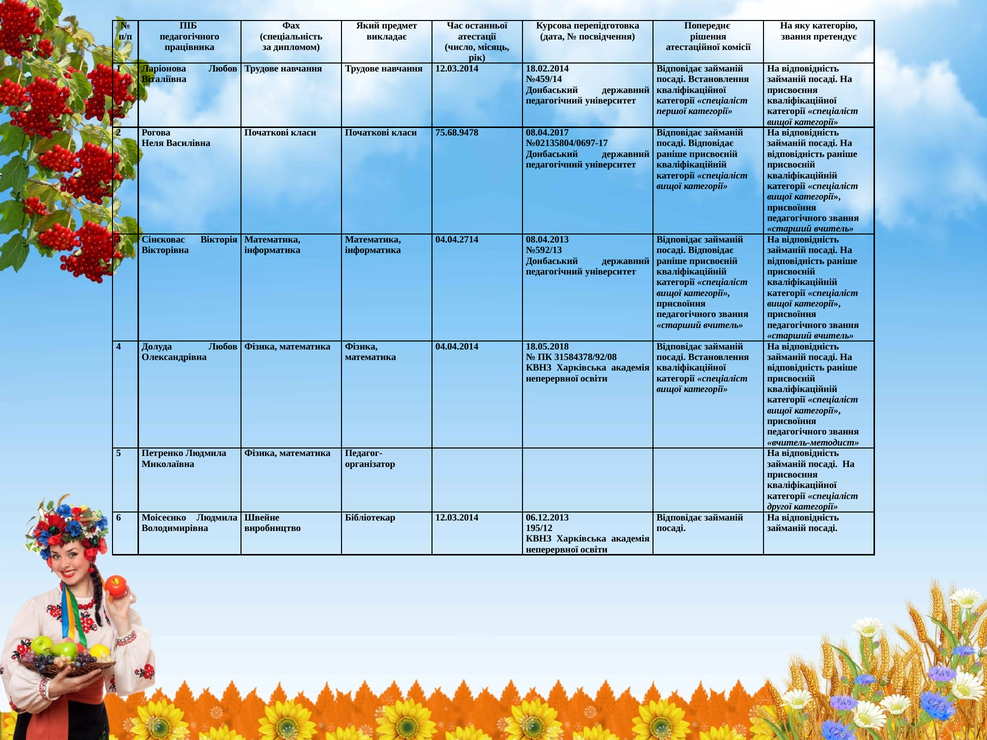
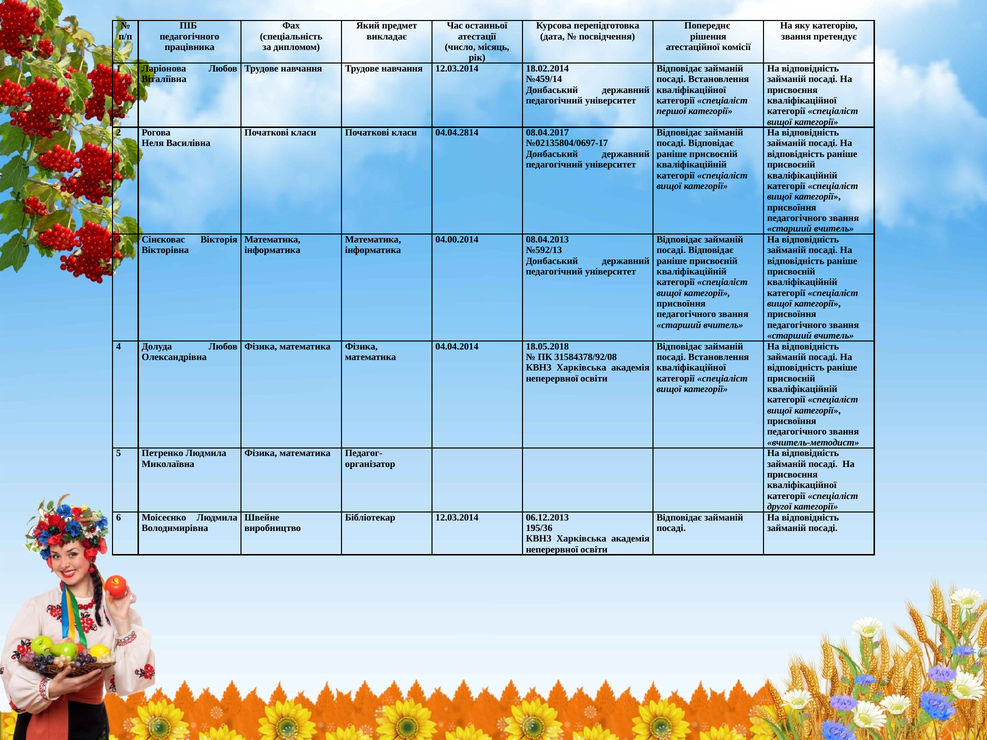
75.68.9478: 75.68.9478 -> 04.04.2814 (457, 133)
04.04.2714: 04.04.2714 -> 04.00.2014 (457, 240)
195/12: 195/12 -> 195/36 (539, 528)
